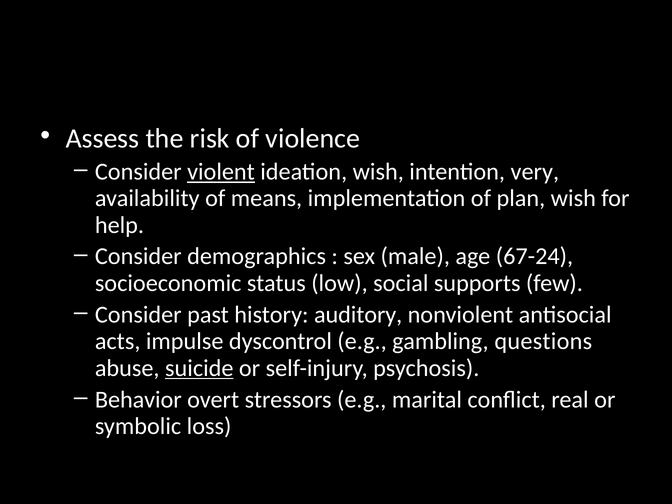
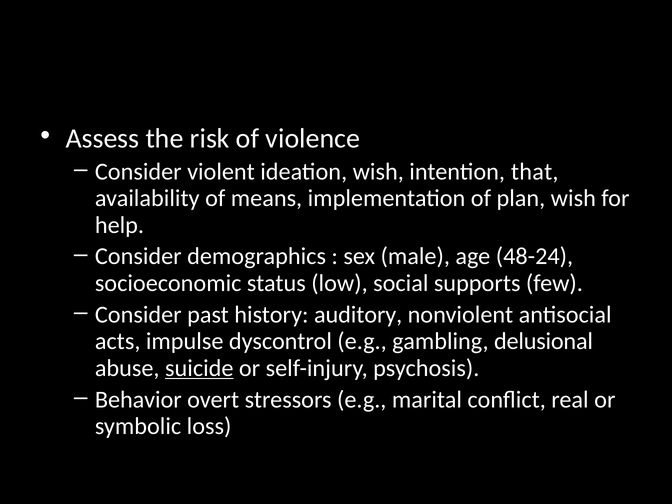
violent underline: present -> none (221, 172)
very: very -> that (535, 172)
67-24: 67-24 -> 48-24 (534, 256)
questions: questions -> delusional (544, 341)
